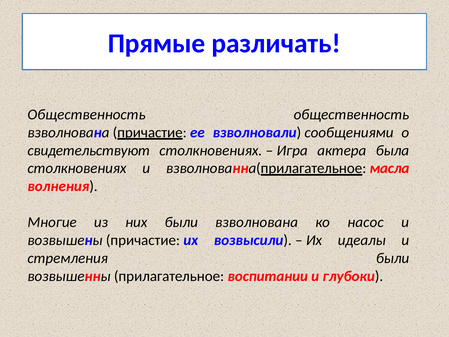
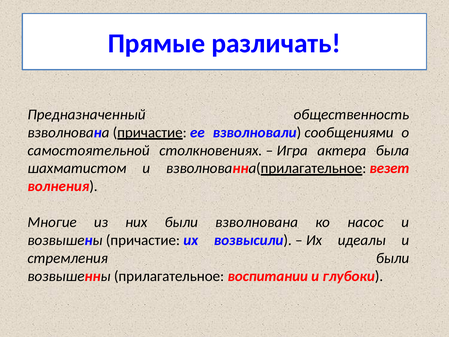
Общественность: Общественность -> Предназначенный (86, 114)
свидетельствуют: свидетельствуют -> самостоятельной (89, 150)
столкновениях: столкновениях -> шахматистом (77, 168)
масла: масла -> везет (389, 168)
